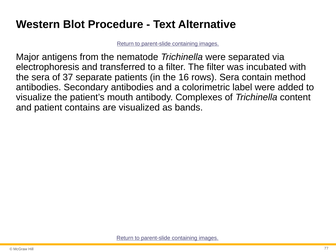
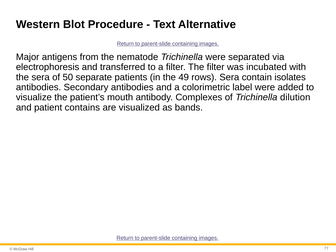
37: 37 -> 50 (68, 77)
16: 16 -> 49 (184, 77)
method: method -> isolates (290, 77)
content: content -> dilution (295, 97)
